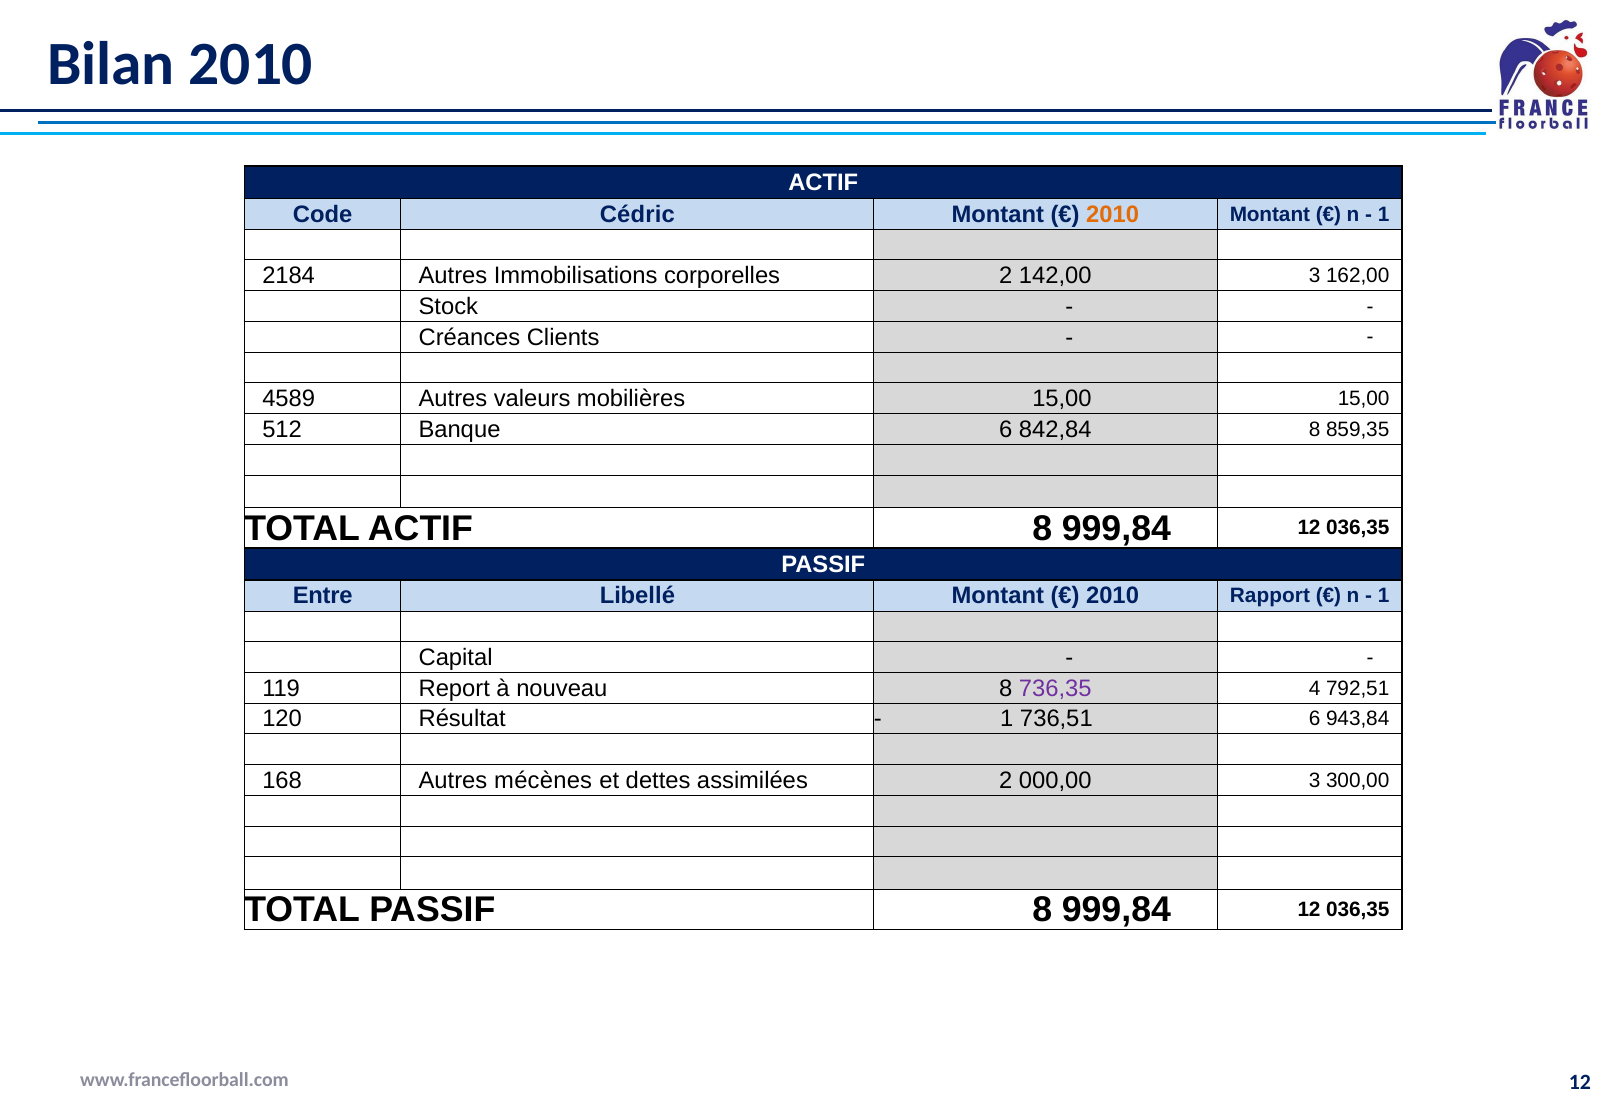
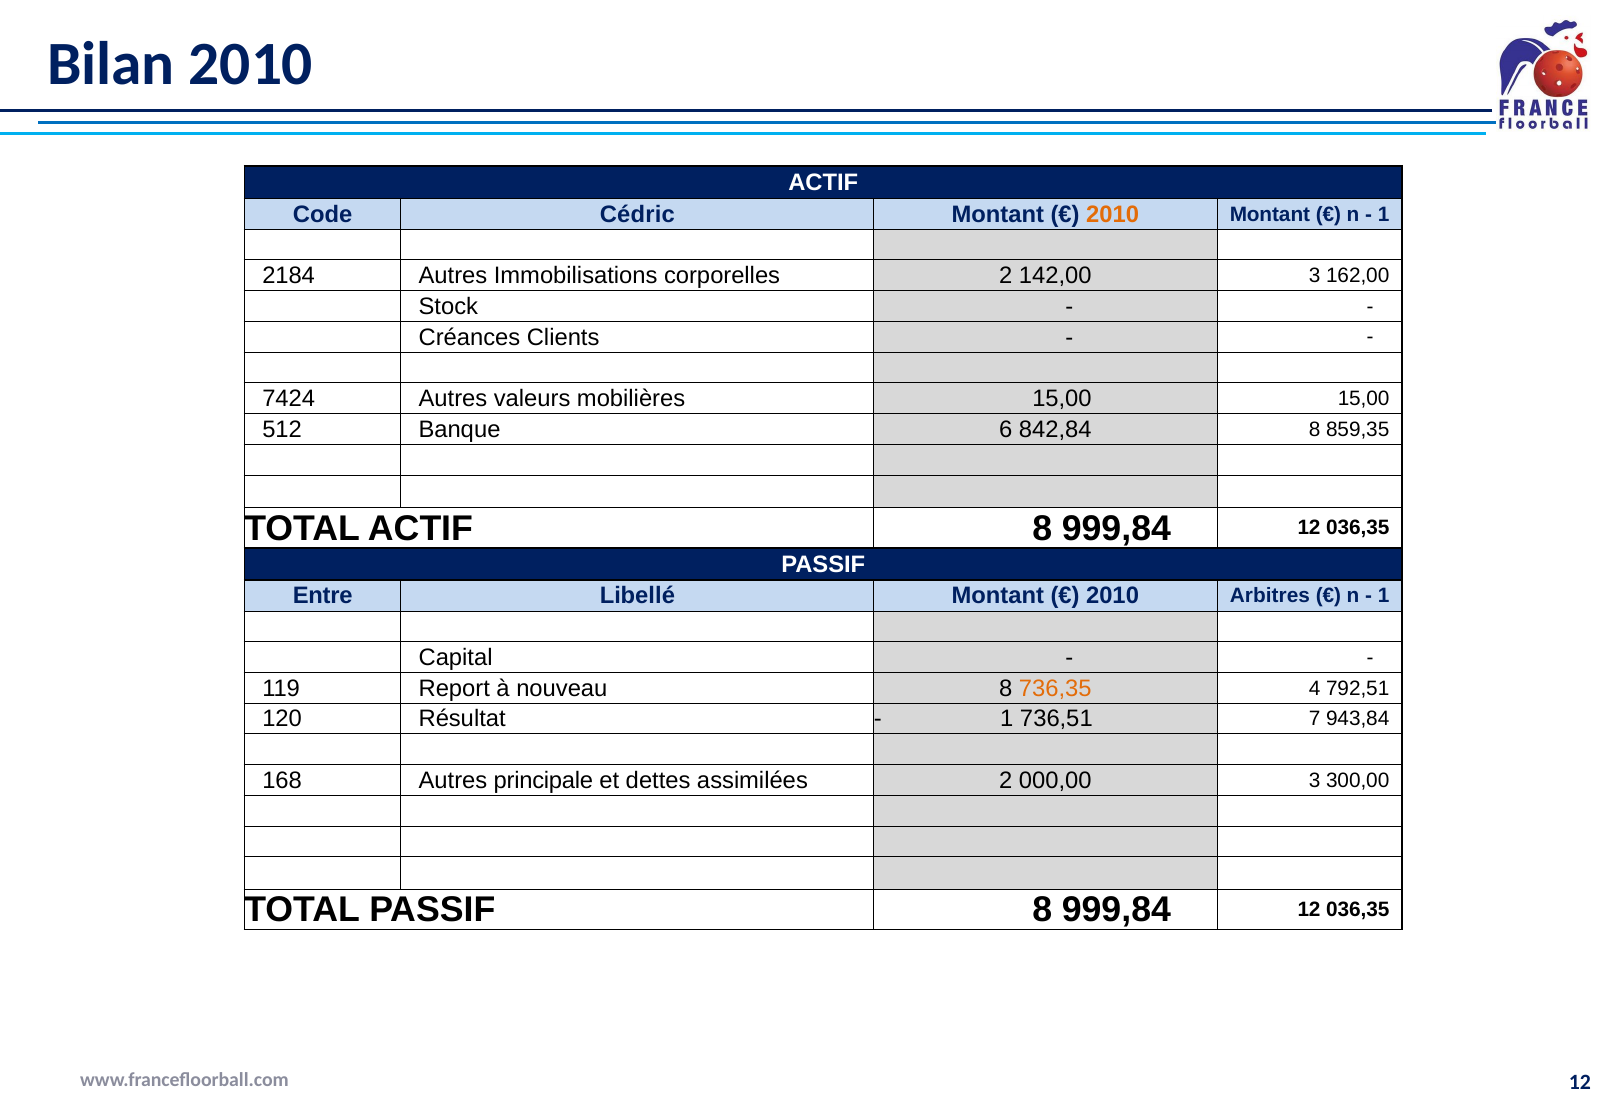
4589: 4589 -> 7424 (289, 399)
Rapport: Rapport -> Arbitres (1270, 596)
736,35 colour: purple -> orange (1055, 688)
736,51 6: 6 -> 7 (1315, 719)
mécènes: mécènes -> principale (543, 781)
